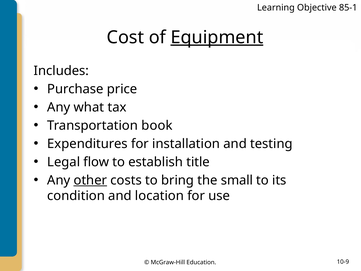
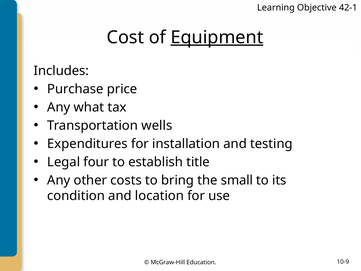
85-1: 85-1 -> 42-1 (348, 8)
book: book -> wells (157, 125)
flow: flow -> four (96, 162)
other underline: present -> none (90, 180)
